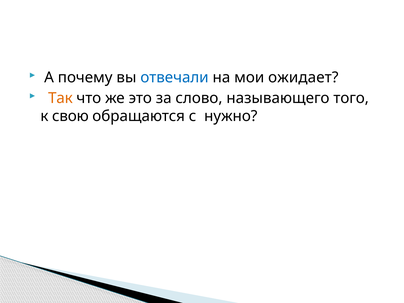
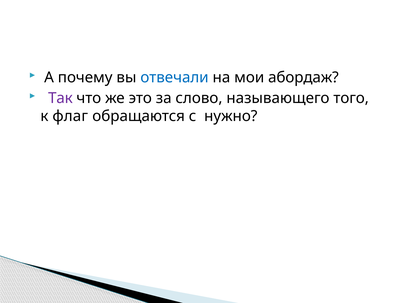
ожидает: ожидает -> абордаж (303, 78)
Так colour: orange -> purple (60, 98)
свою: свою -> флаг (70, 116)
